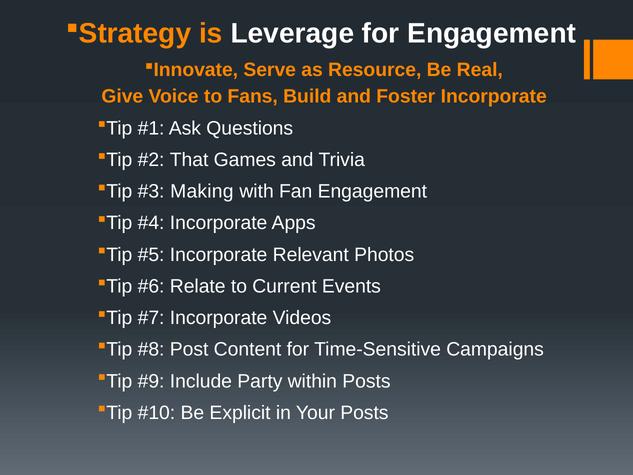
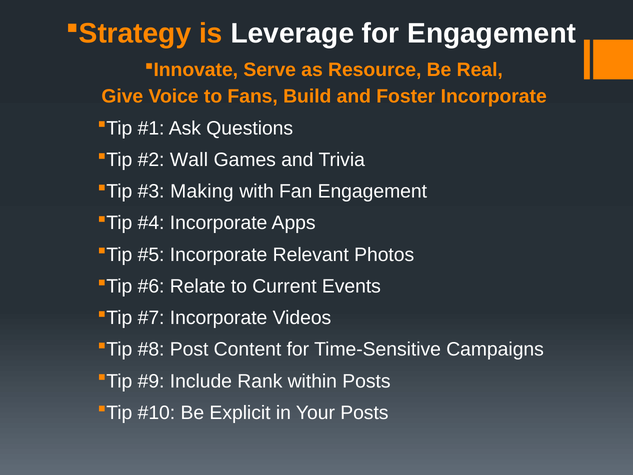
That: That -> Wall (189, 160)
Party: Party -> Rank (260, 381)
